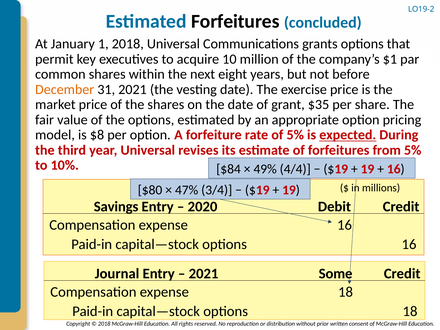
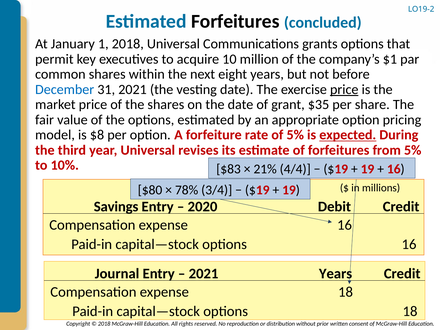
December colour: orange -> blue (65, 89)
price underline: none -> present (344, 89)
$84: $84 -> $83 (229, 169)
49%: 49% -> 21% (265, 169)
47%: 47% -> 78% (187, 190)
Some: Some -> Years (336, 274)
